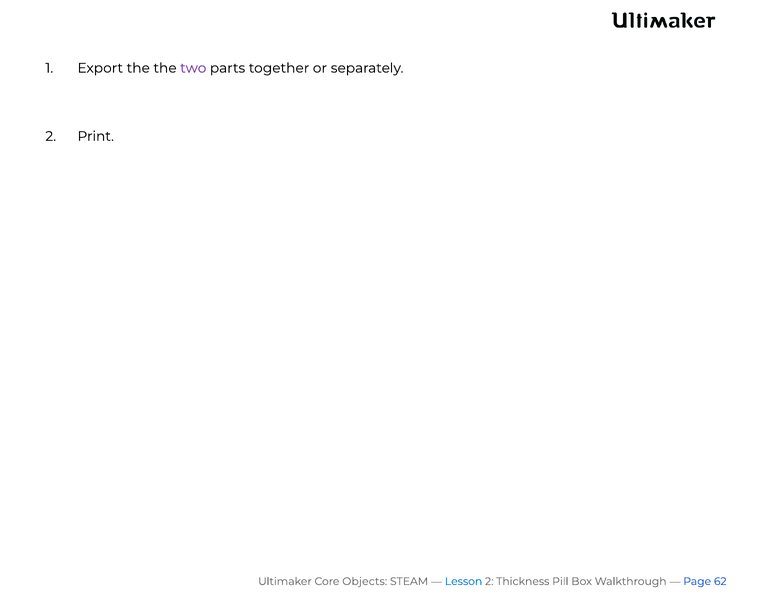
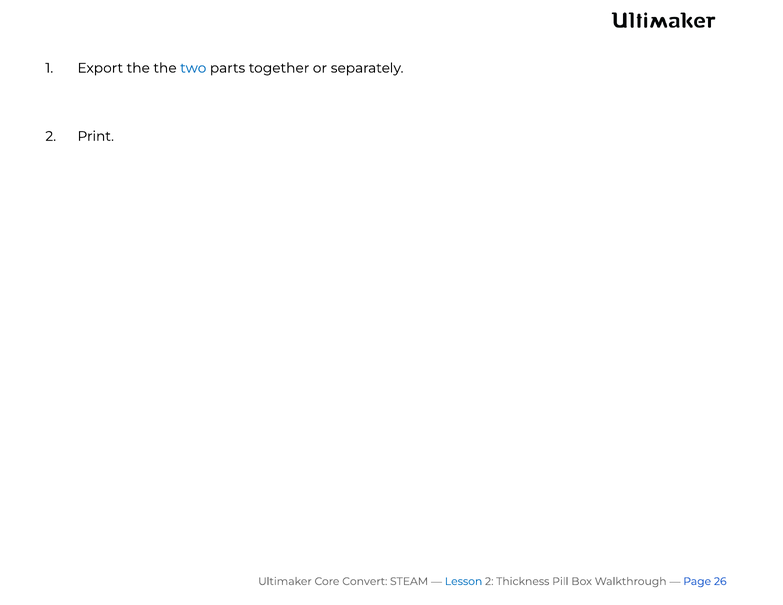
two colour: purple -> blue (193, 68)
Objects: Objects -> Convert (365, 581)
62: 62 -> 26 (720, 581)
